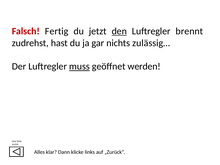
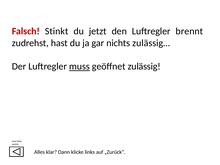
Fertig: Fertig -> Stinkt (57, 31)
den underline: present -> none (119, 31)
werden: werden -> zulässig (144, 66)
